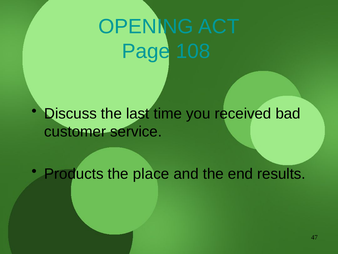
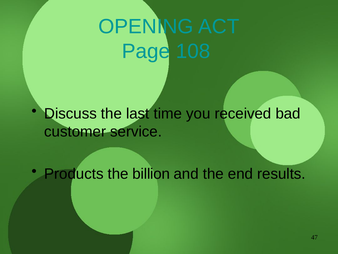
place: place -> billion (151, 174)
